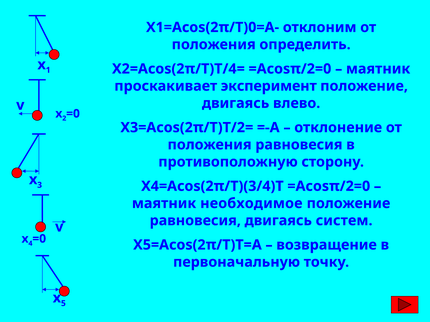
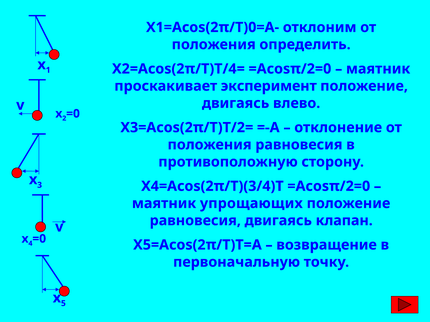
необходимое: необходимое -> упрощающих (251, 204)
систем: систем -> клапан (344, 221)
